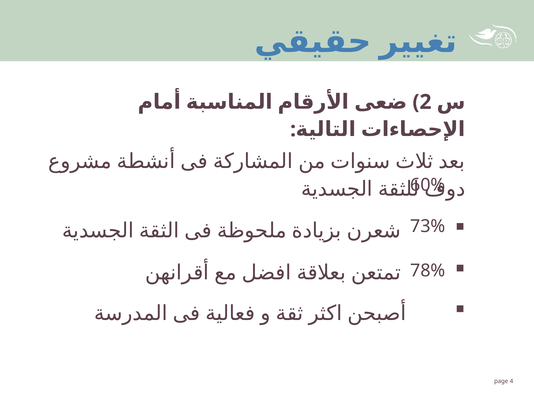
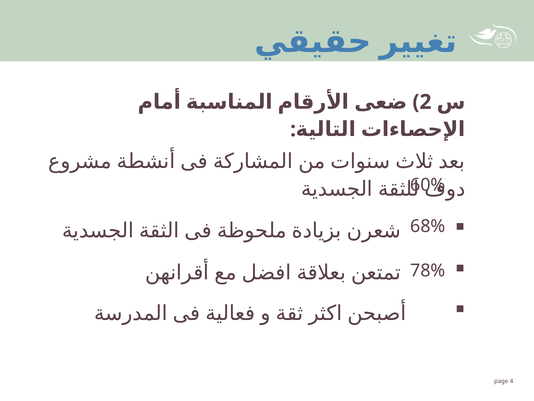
73%: 73% -> 68% (428, 226)
